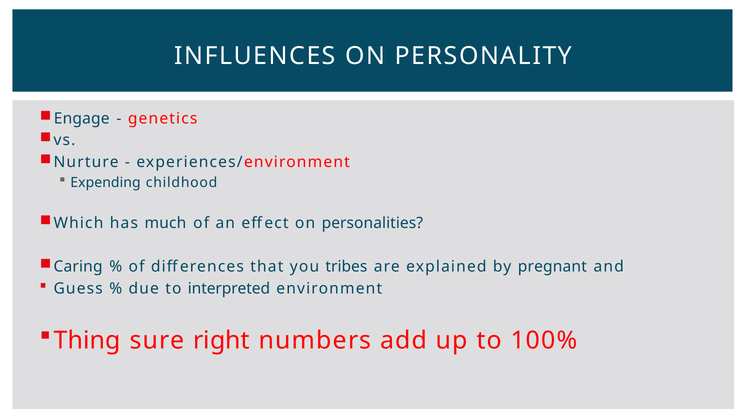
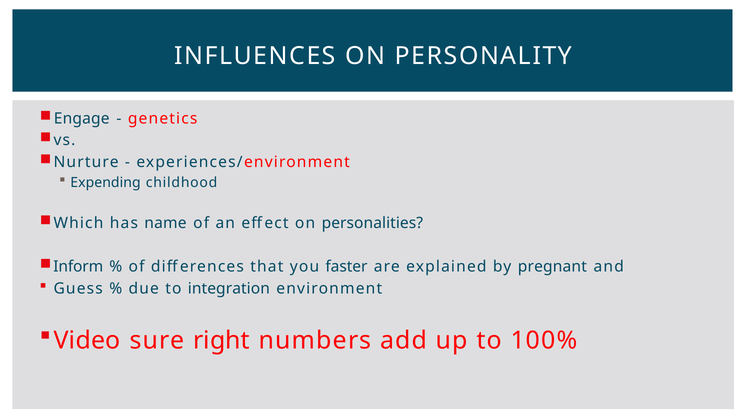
much: much -> name (165, 223)
Caring: Caring -> Inform (78, 267)
tribes: tribes -> faster (346, 267)
interpreted: interpreted -> integration (229, 289)
Thing: Thing -> Video (87, 340)
